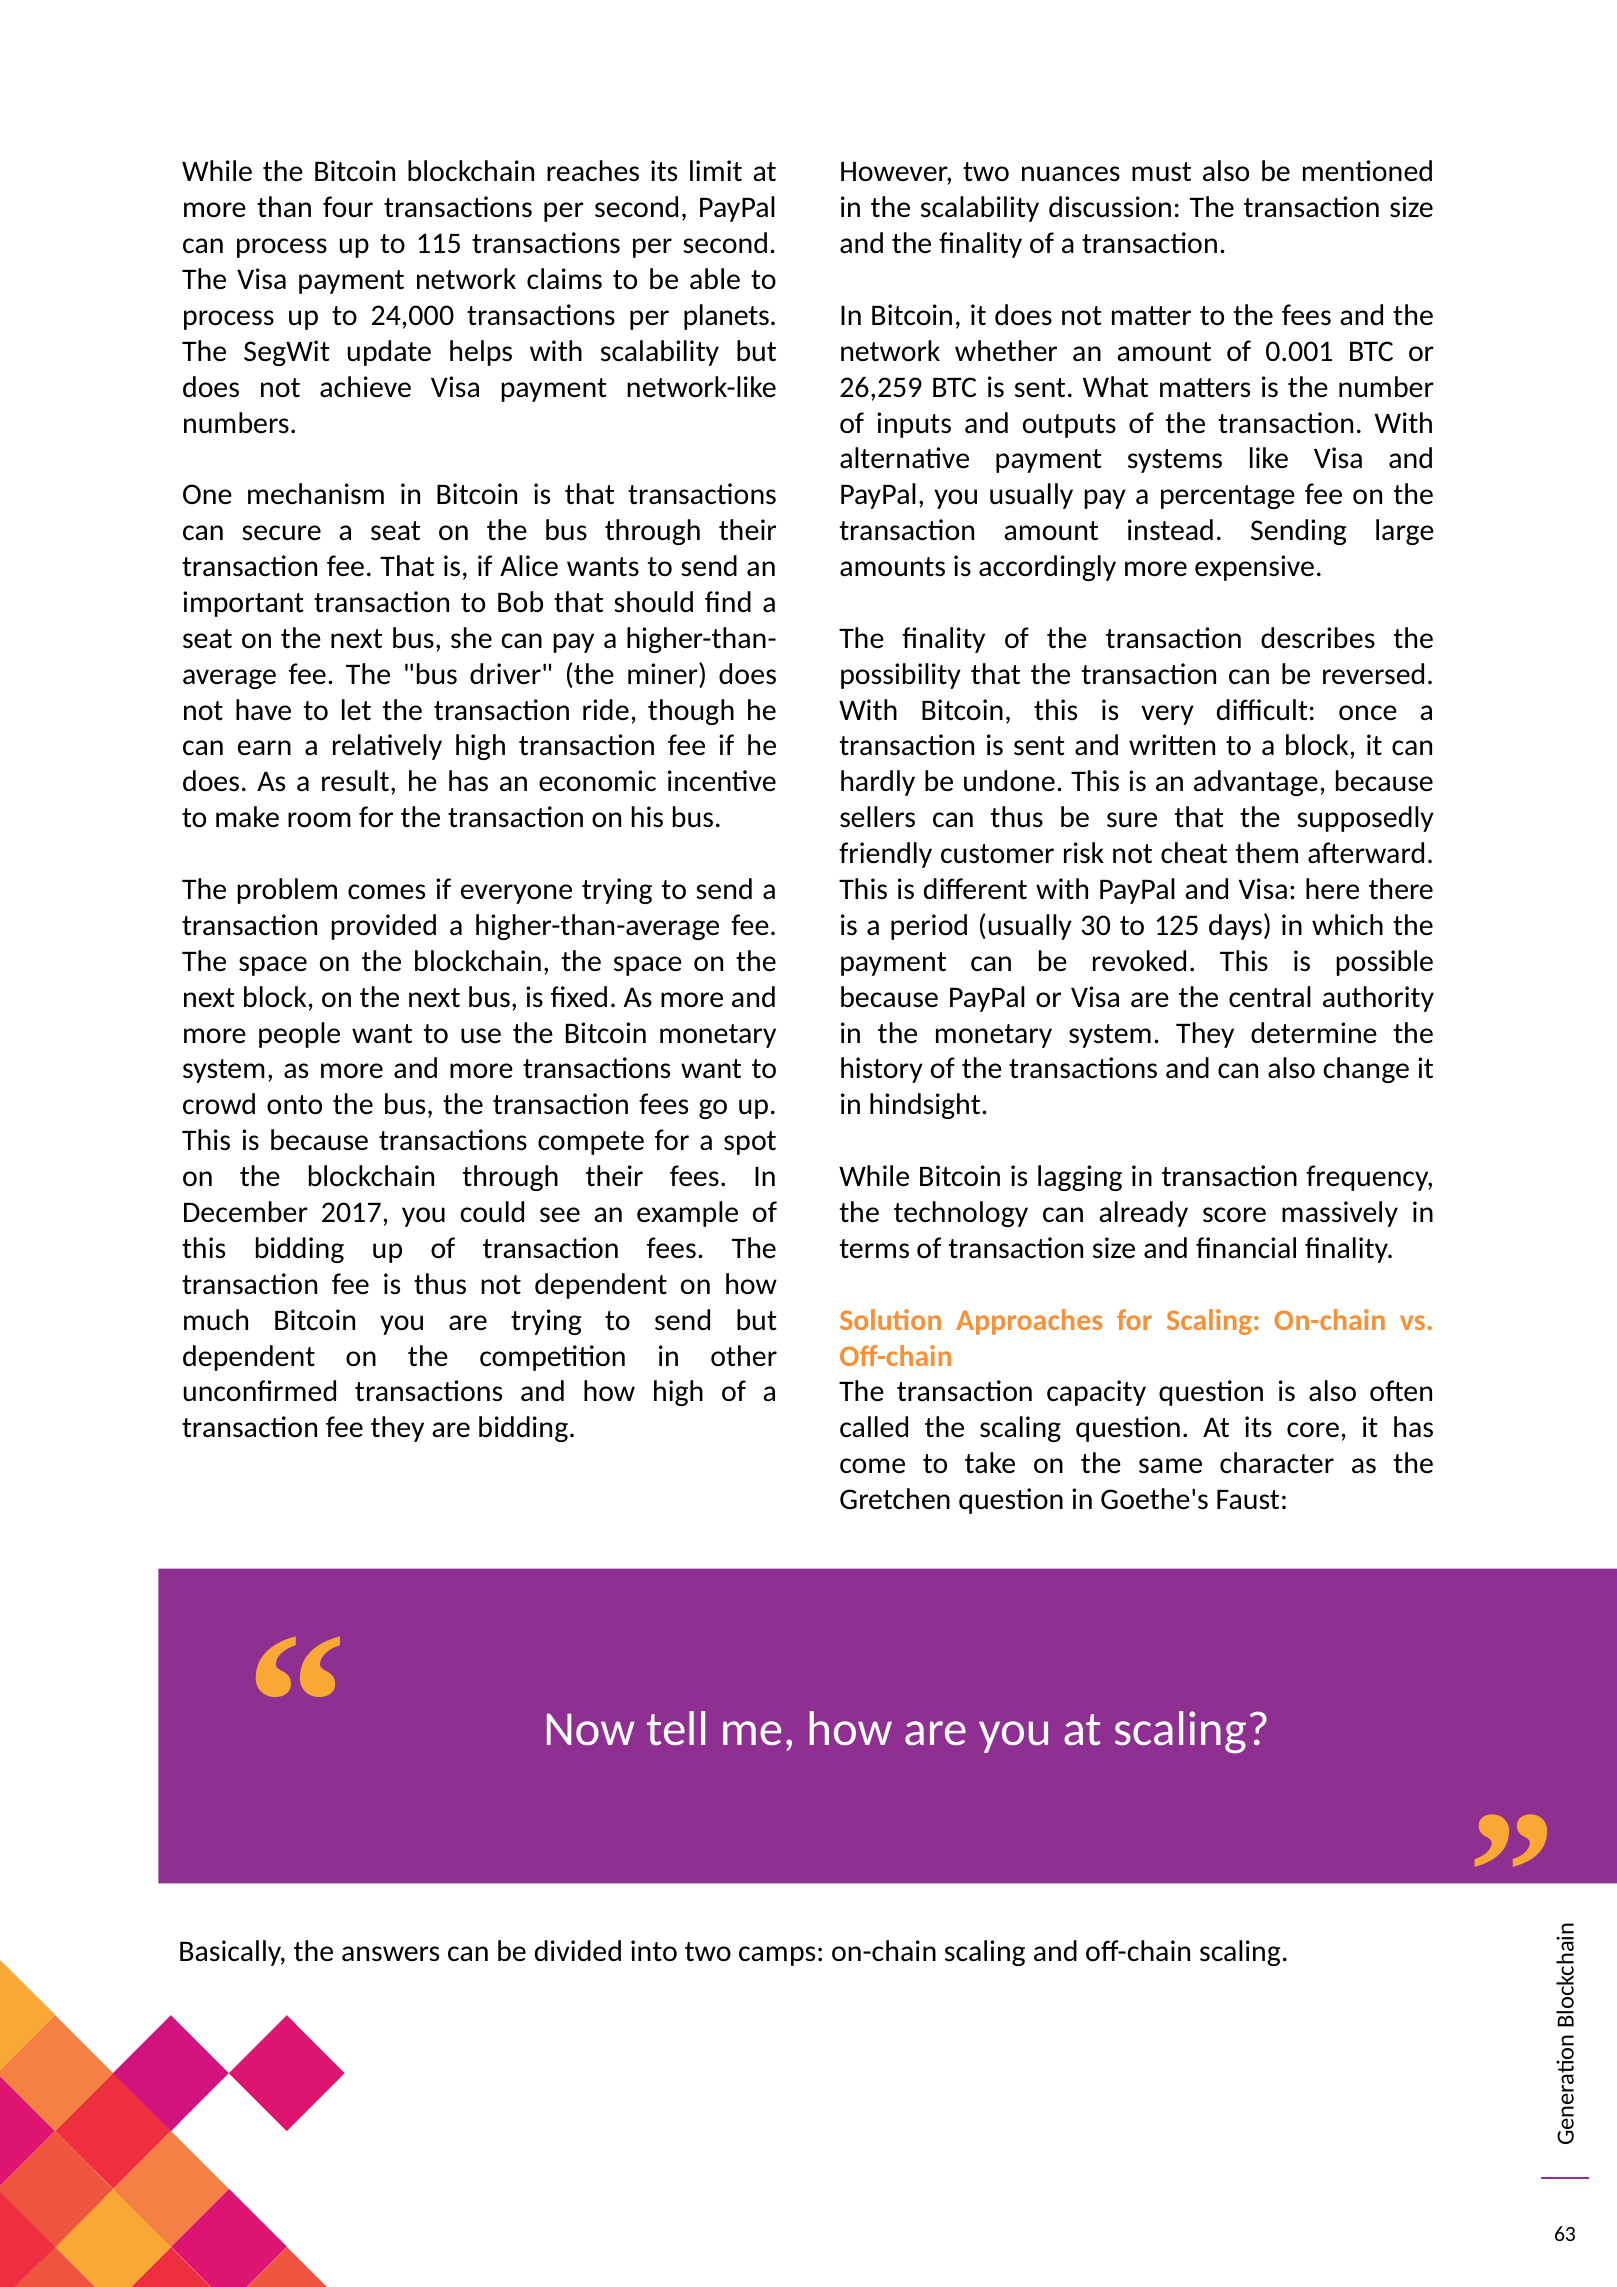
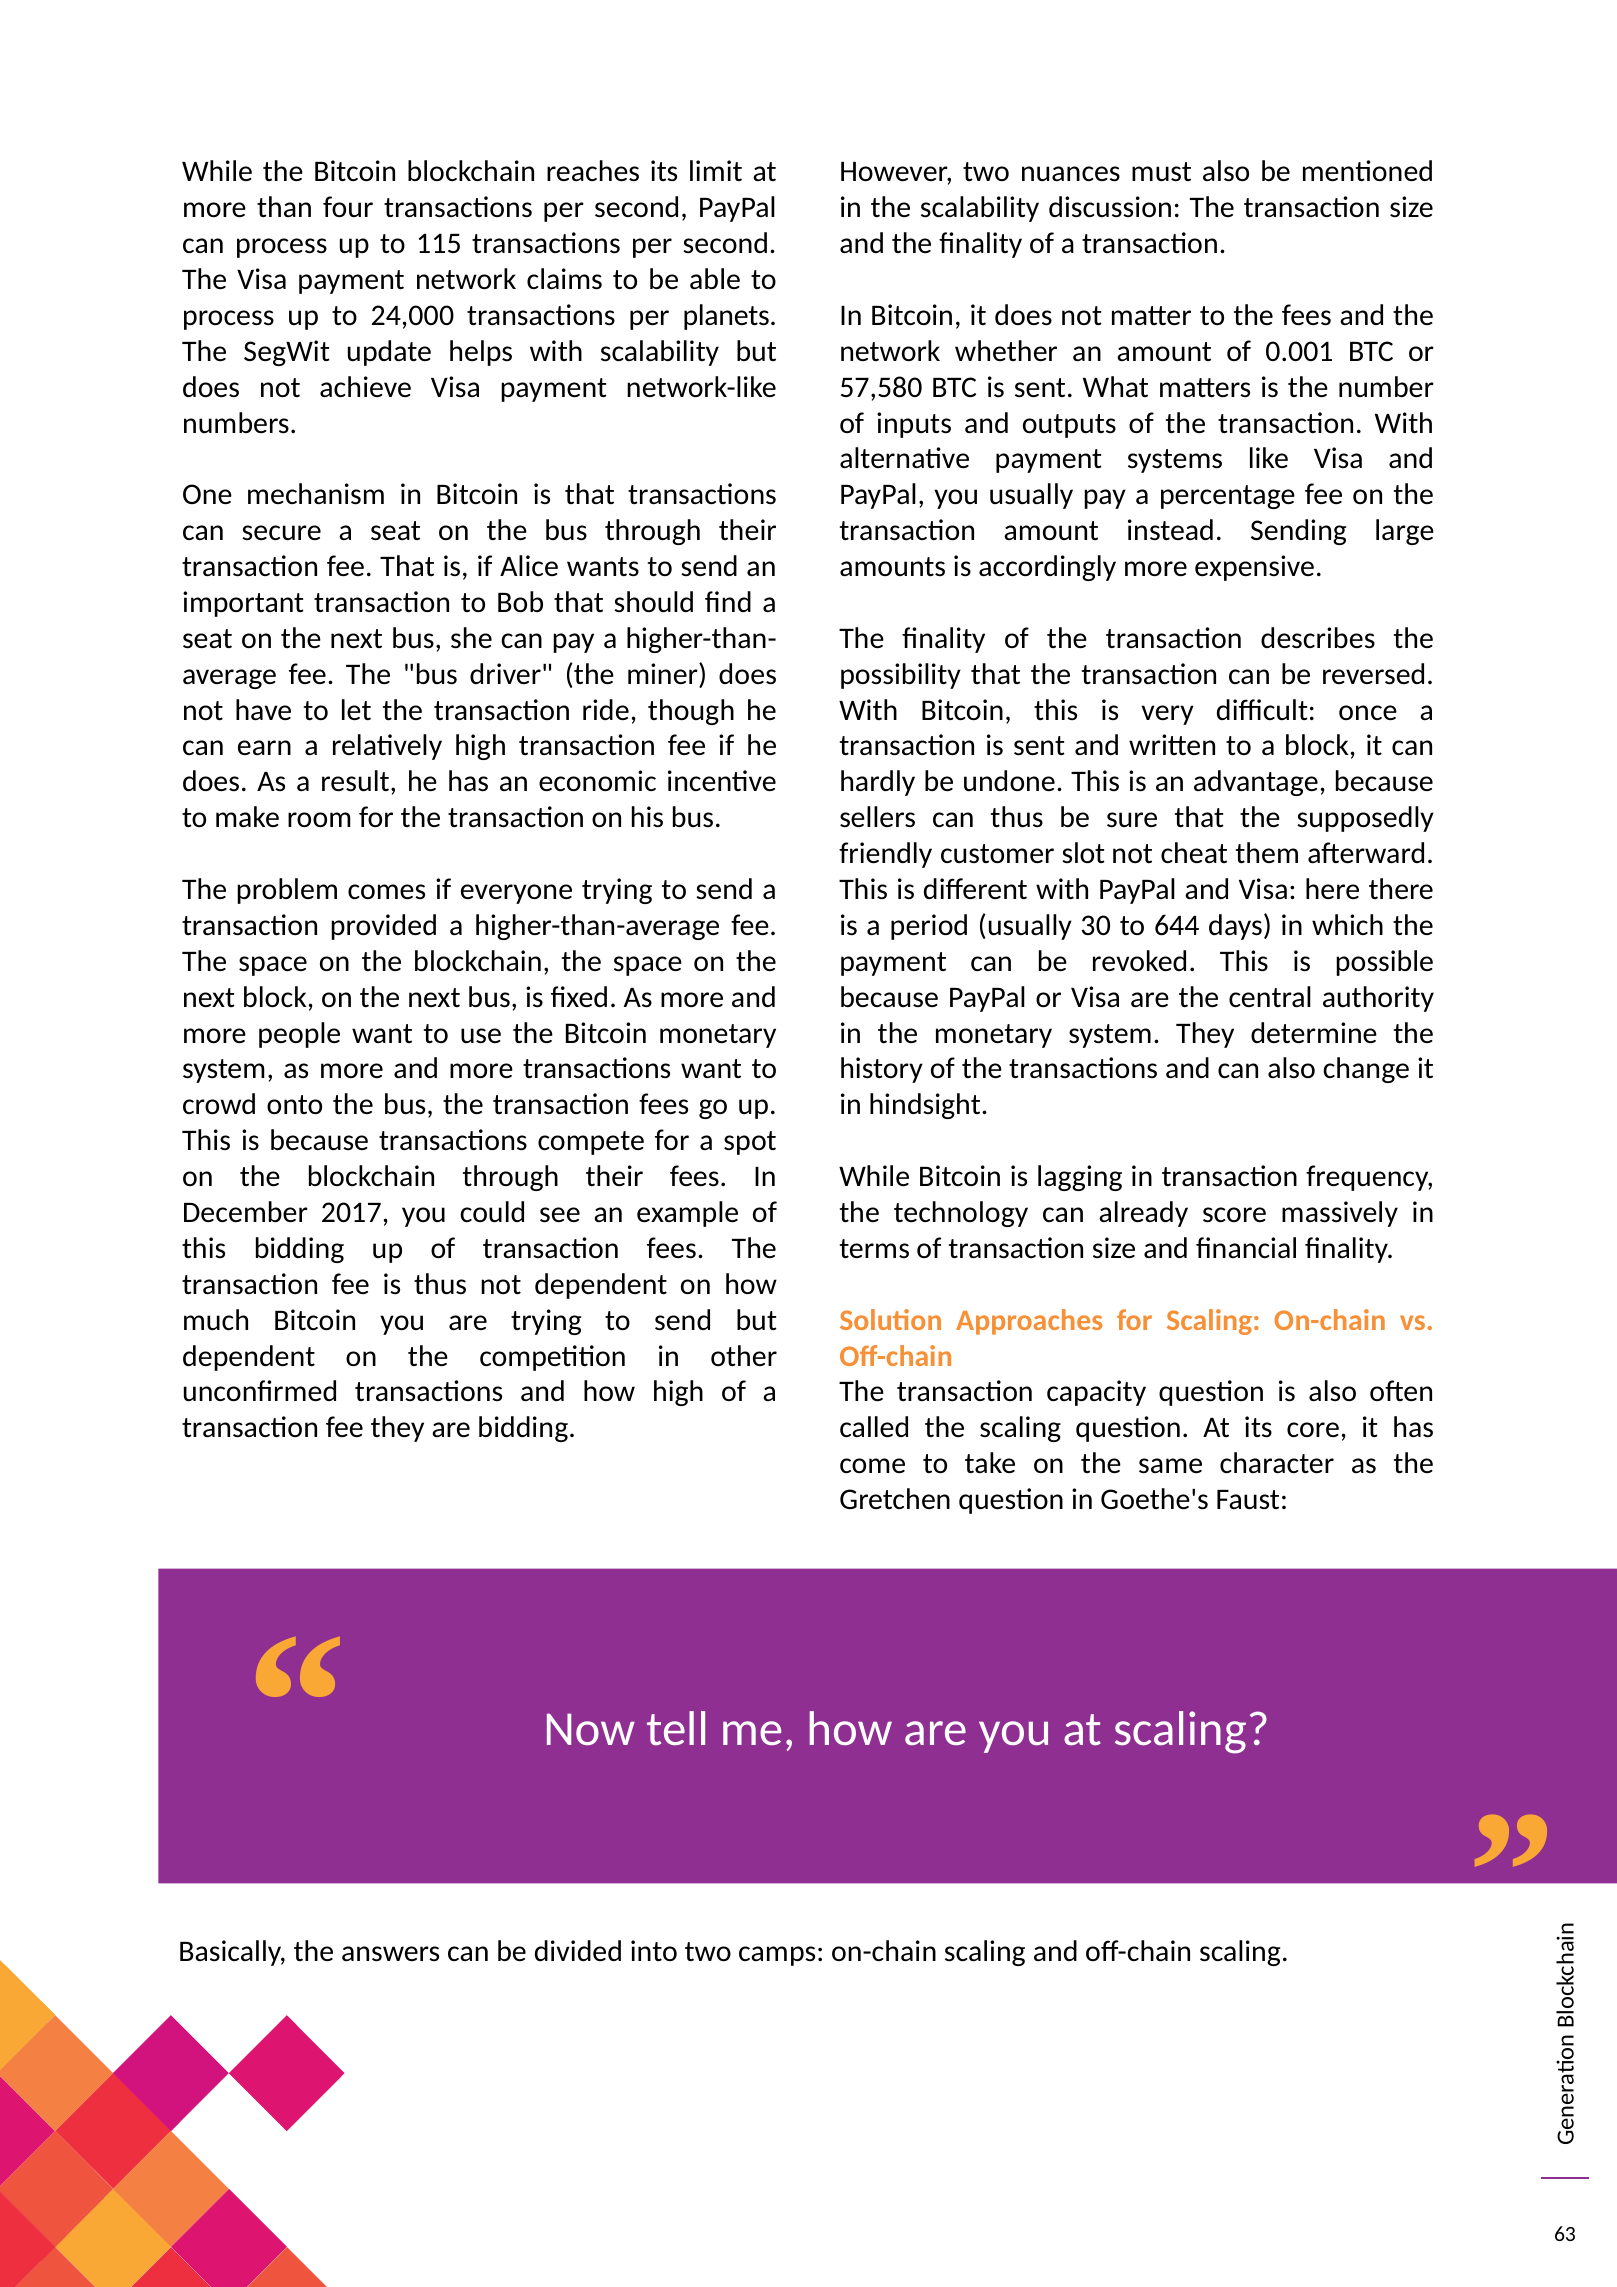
26,259: 26,259 -> 57,580 (881, 387)
risk: risk -> slot (1083, 854)
125: 125 -> 644 (1177, 926)
